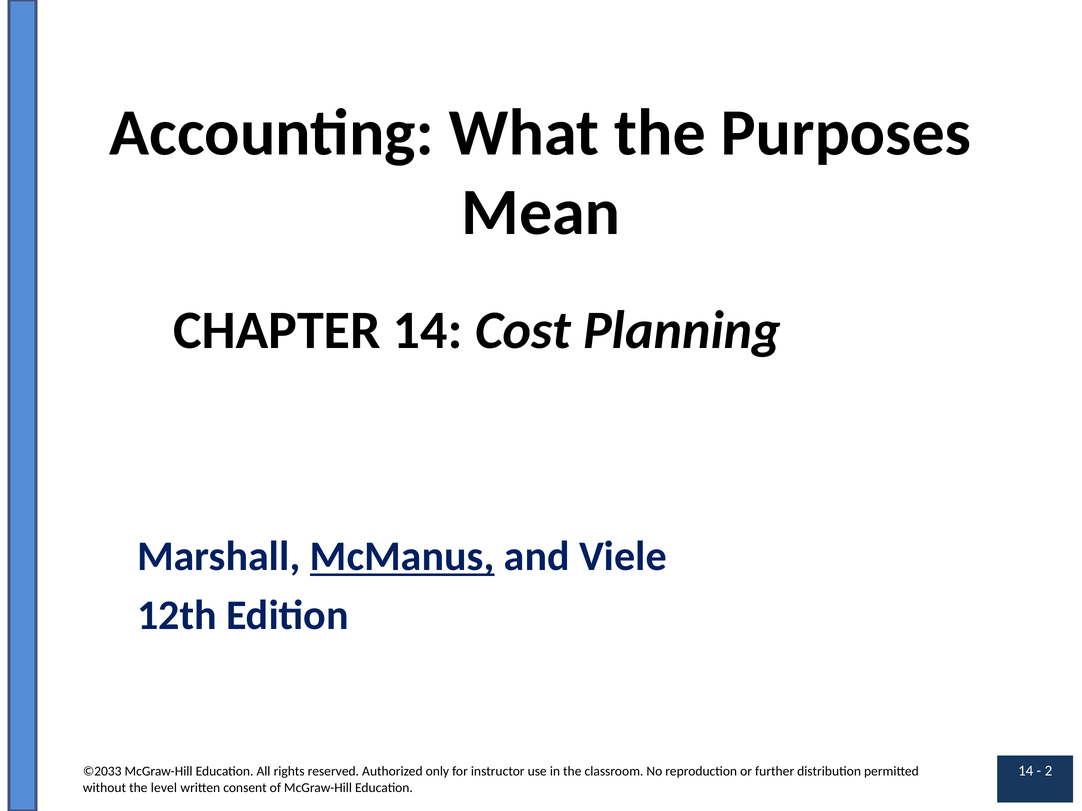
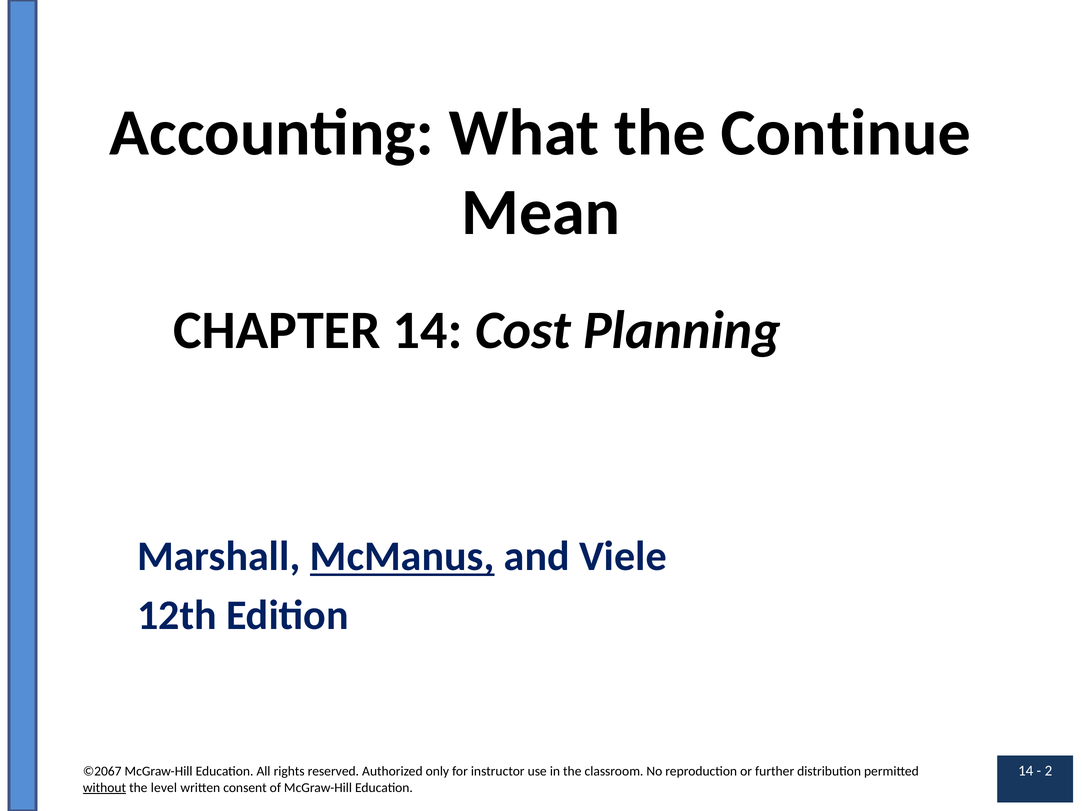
Purposes: Purposes -> Continue (846, 133)
©2033: ©2033 -> ©2067 (102, 772)
without underline: none -> present (105, 788)
